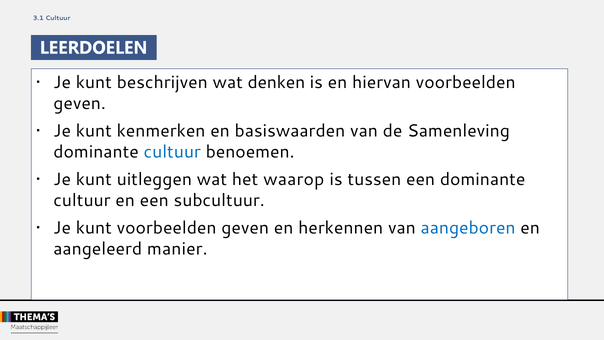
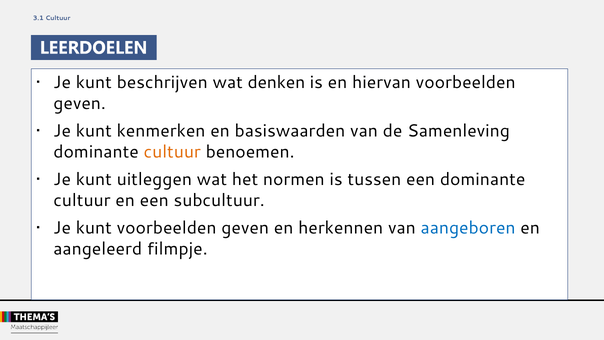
cultuur colour: blue -> orange (172, 152)
waarop: waarop -> normen (294, 179)
manier: manier -> filmpje (177, 249)
